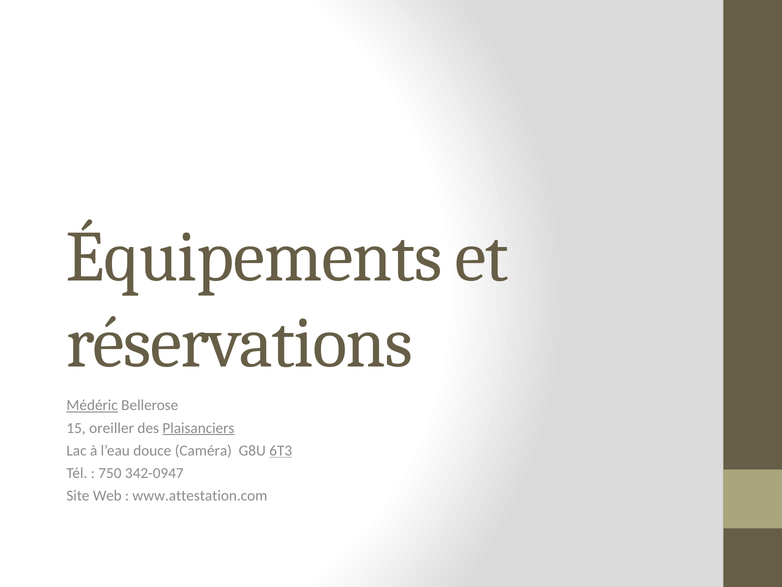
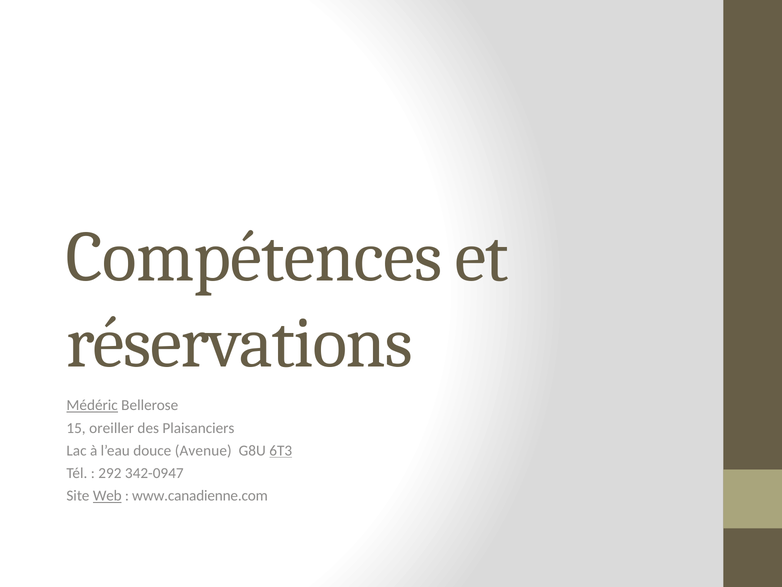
Équipements: Équipements -> Compétences (254, 257)
Plaisanciers underline: present -> none (198, 428)
Caméra: Caméra -> Avenue (203, 450)
750: 750 -> 292 (110, 473)
Web underline: none -> present (107, 495)
www.attestation.com: www.attestation.com -> www.canadienne.com (200, 495)
